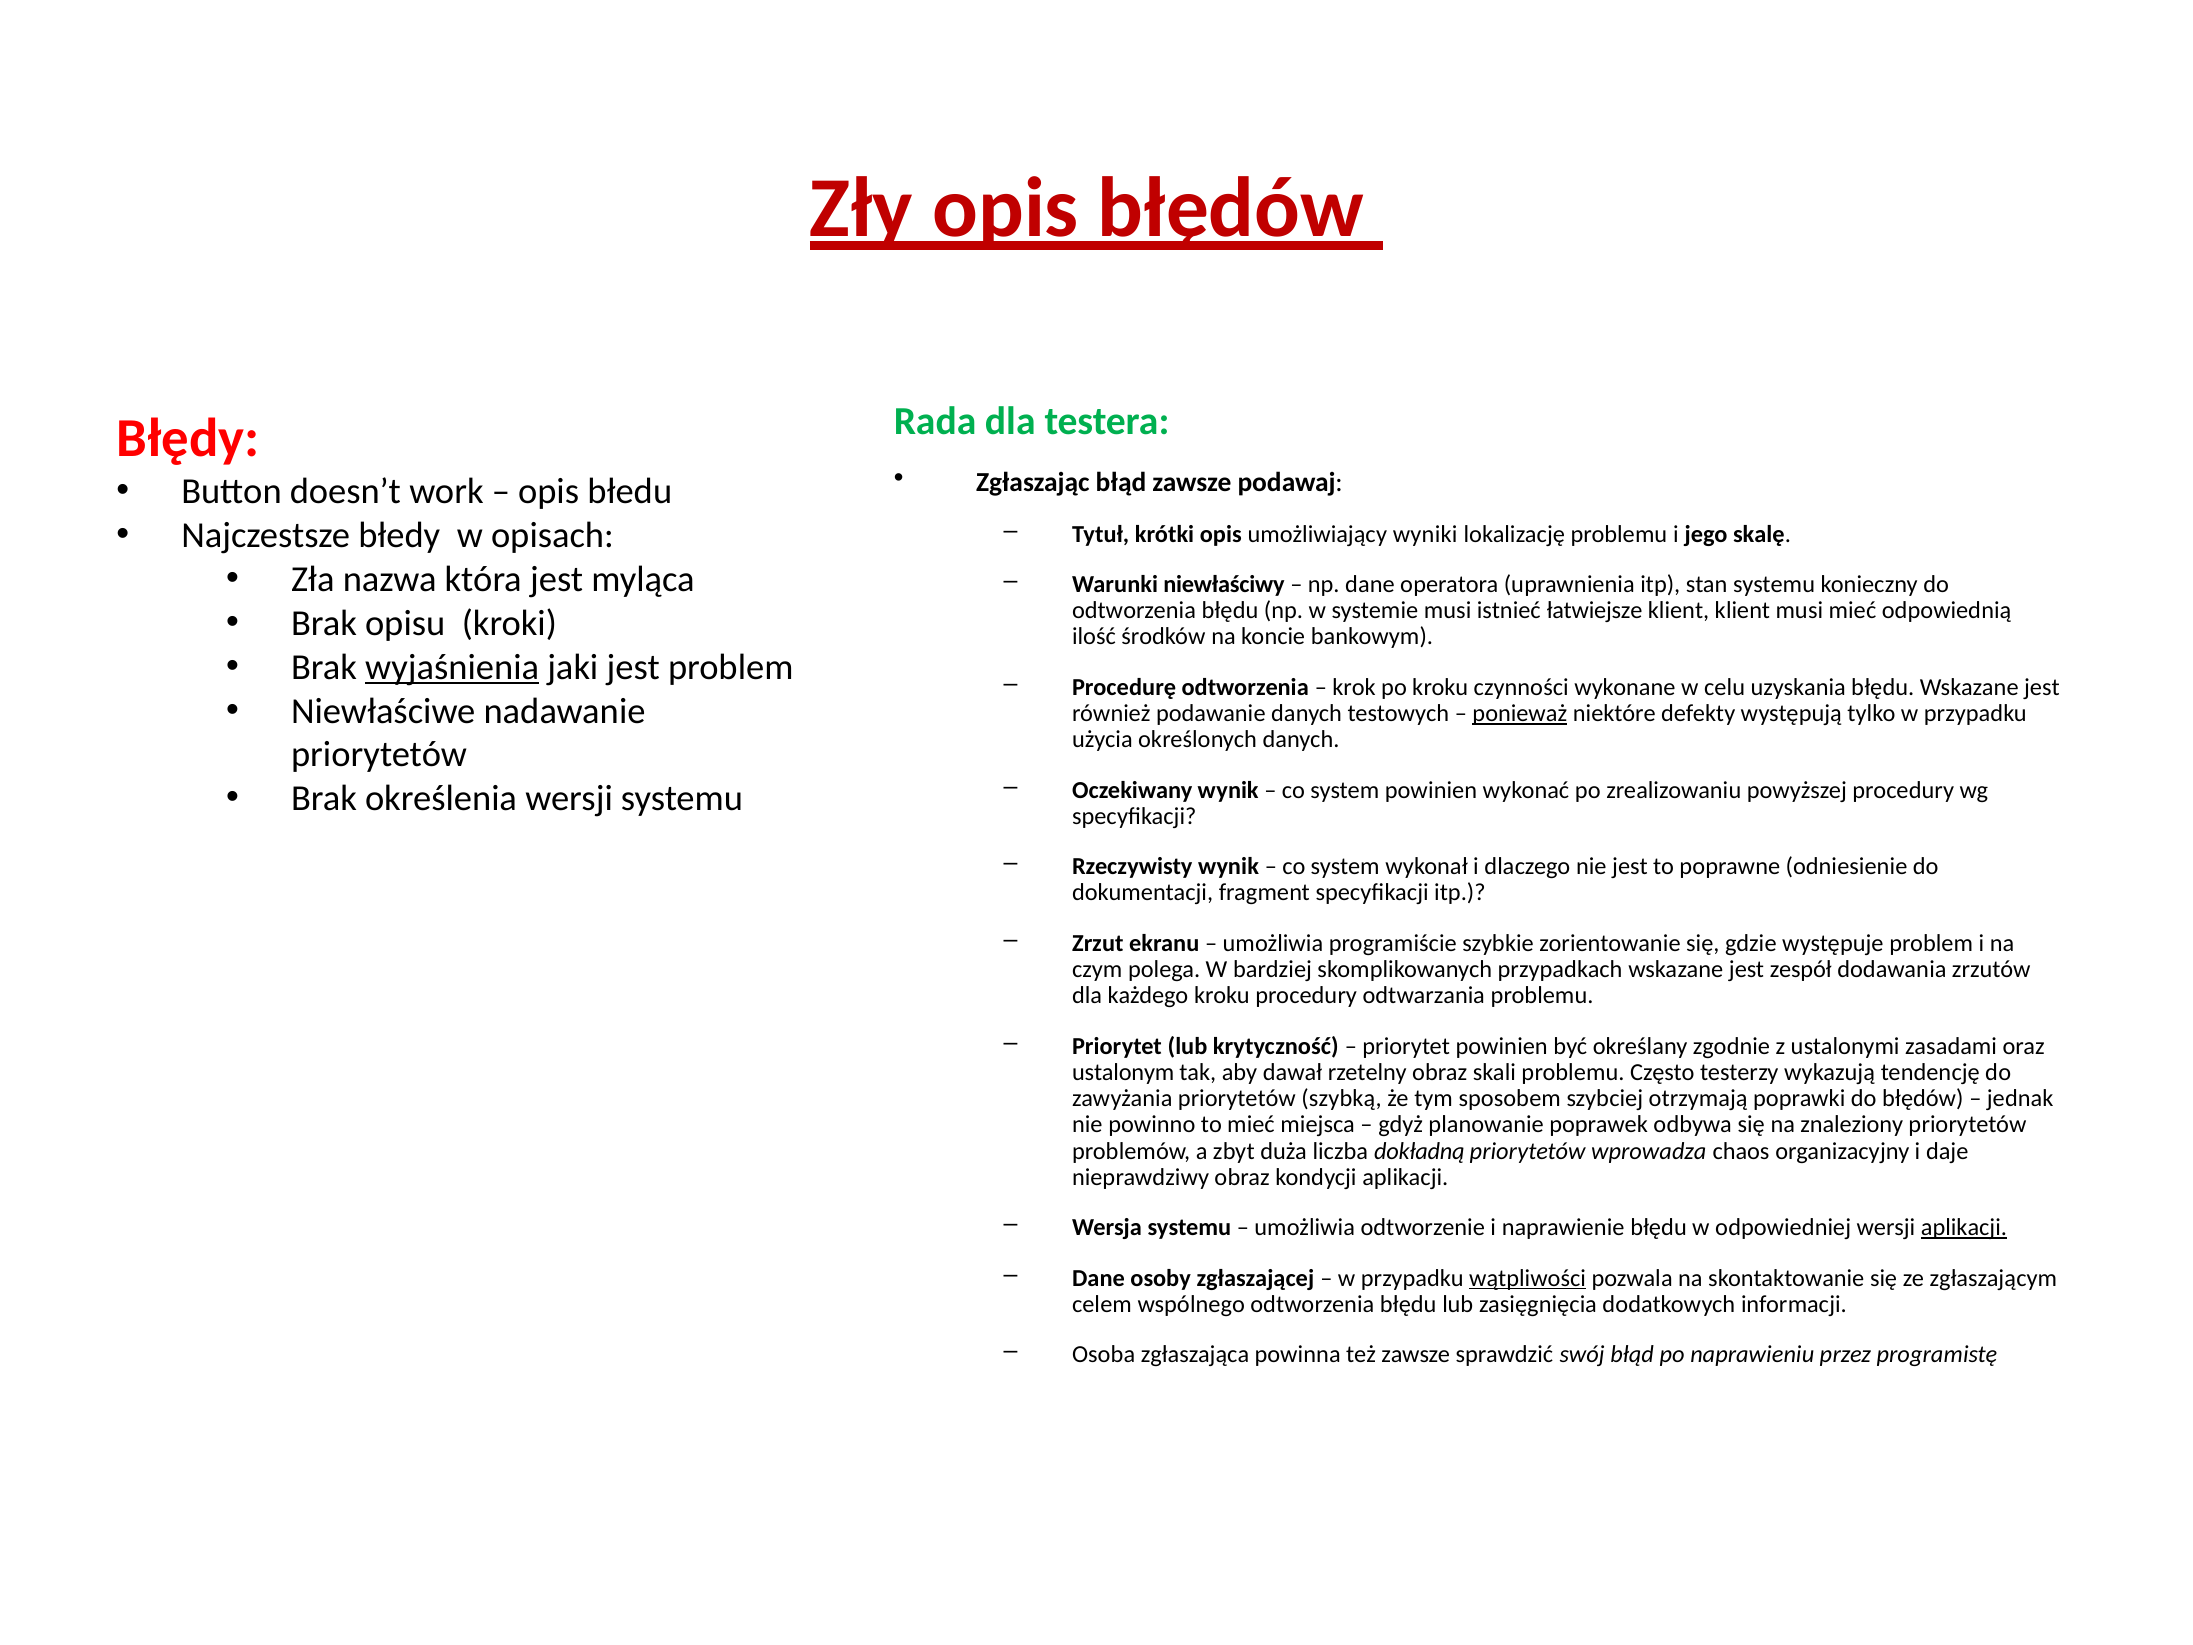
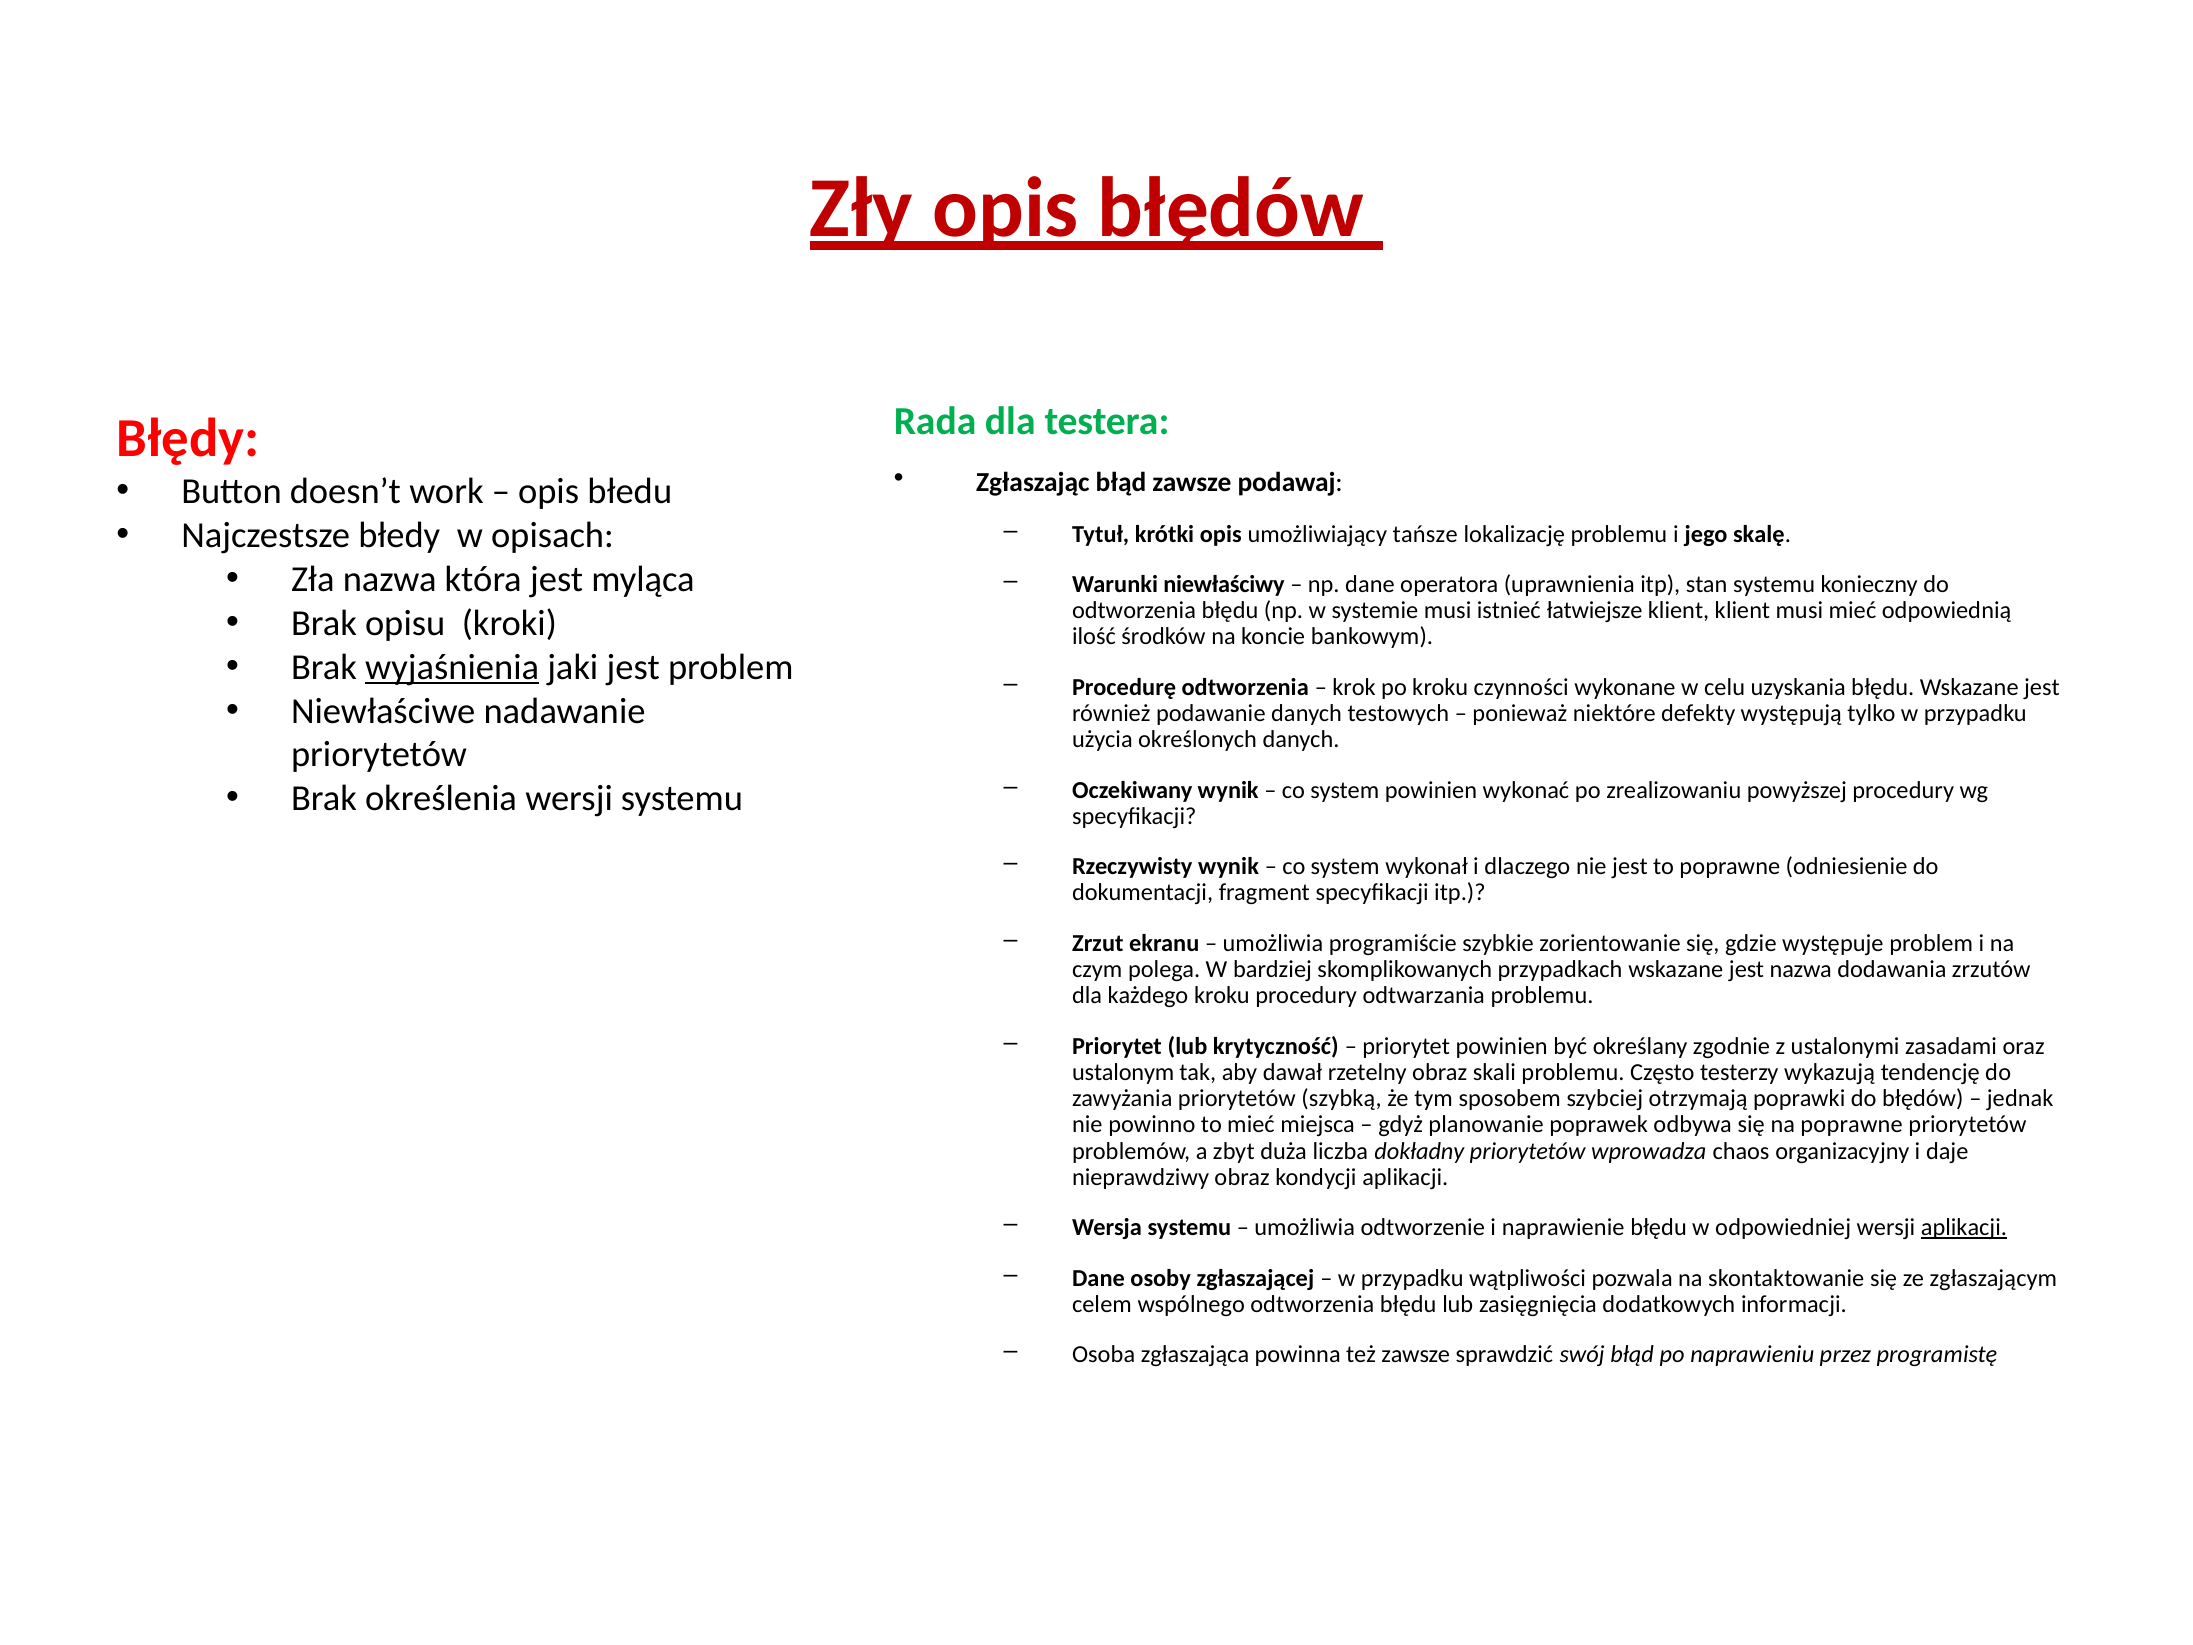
wyniki: wyniki -> tańsze (1425, 534)
ponieważ underline: present -> none (1520, 713)
jest zespół: zespół -> nazwa (1801, 969)
na znaleziony: znaleziony -> poprawne (1852, 1125)
dokładną: dokładną -> dokładny (1419, 1151)
wątpliwości underline: present -> none (1528, 1278)
